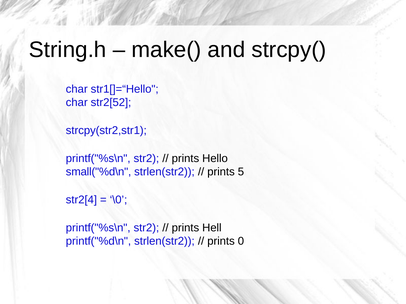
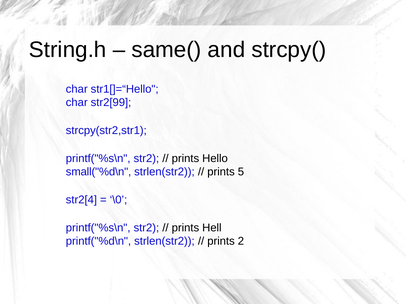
make(: make( -> same( (166, 50)
str2[52: str2[52 -> str2[99 (111, 103)
0: 0 -> 2 (241, 242)
